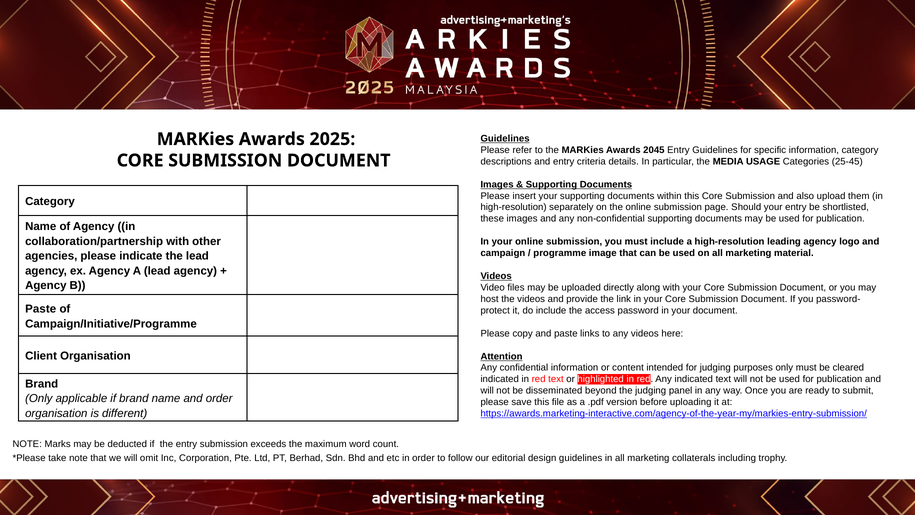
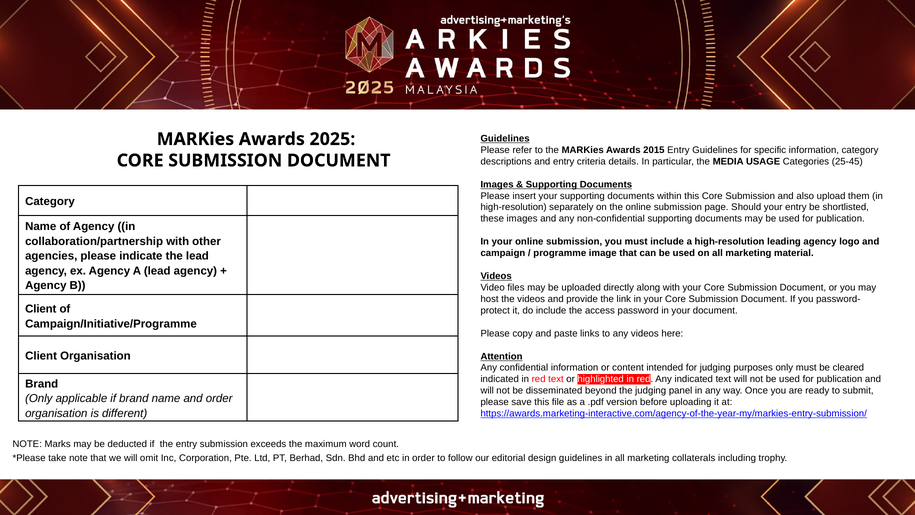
2045: 2045 -> 2015 (654, 150)
Paste: Paste -> Client (41, 309)
